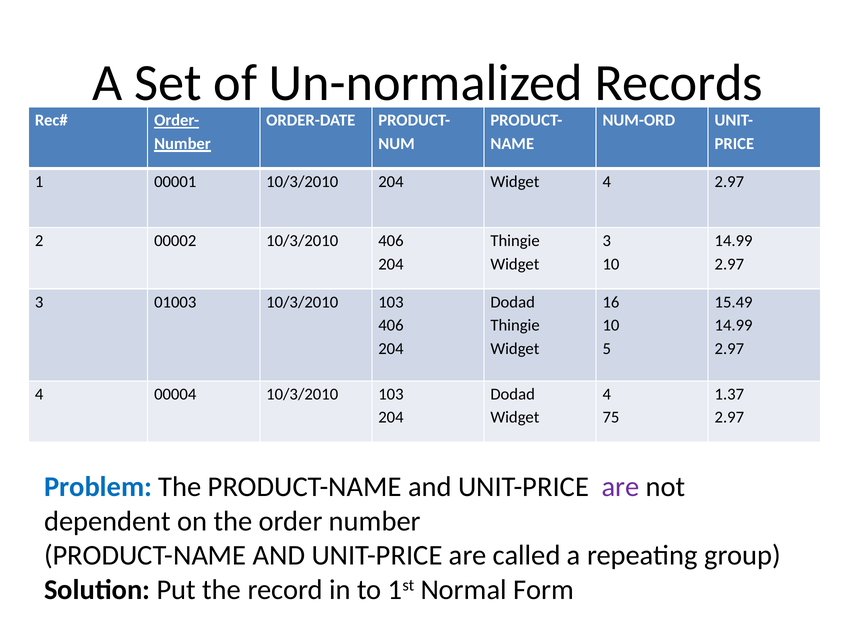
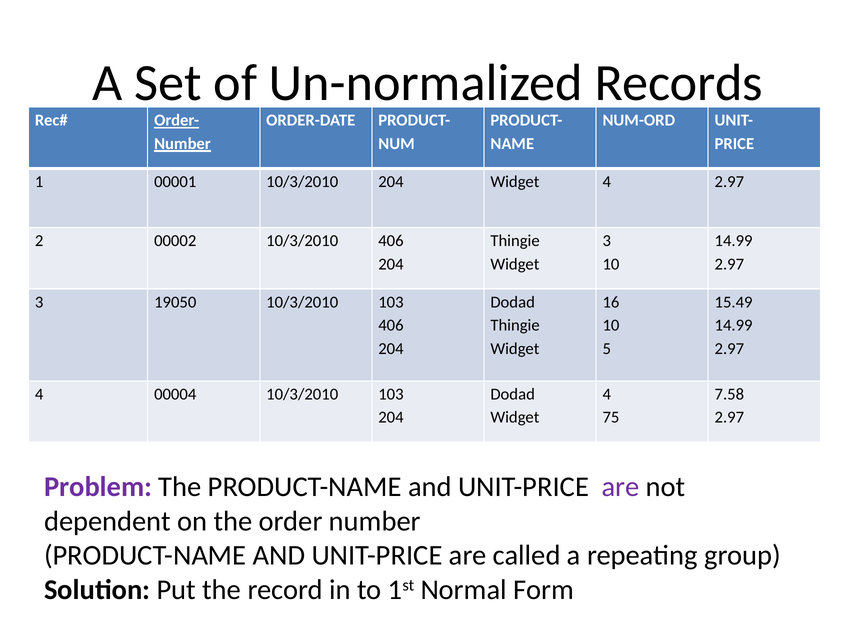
01003: 01003 -> 19050 (175, 302)
1.37: 1.37 -> 7.58 (729, 394)
Problem colour: blue -> purple (98, 487)
